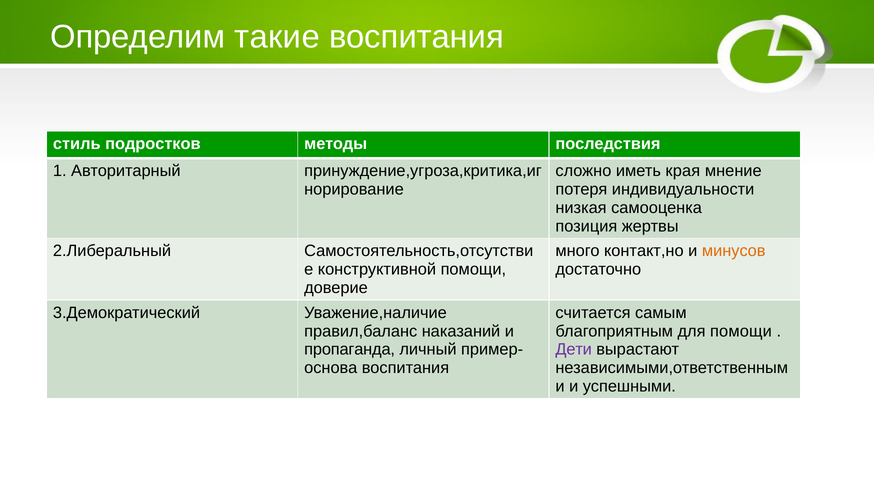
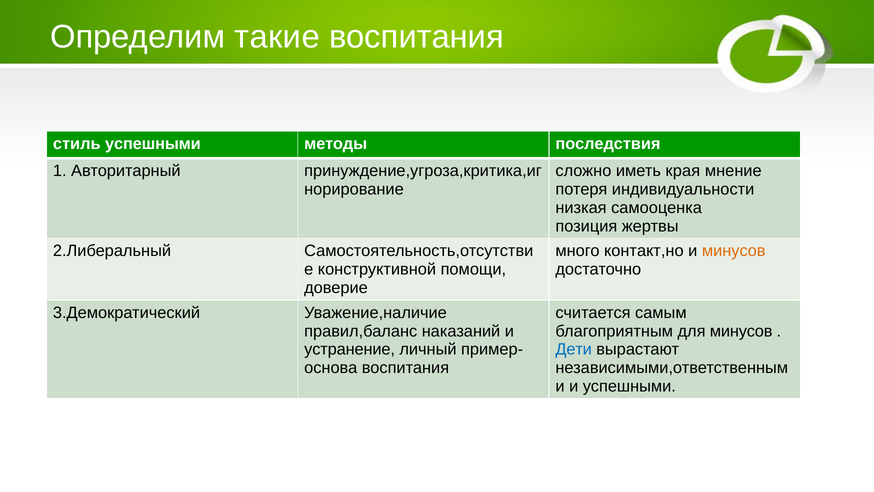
стиль подростков: подростков -> успешными (153, 144)
для помощи: помощи -> минусов (741, 331)
пропаганда: пропаганда -> устранение (350, 349)
Дети colour: purple -> blue (574, 349)
